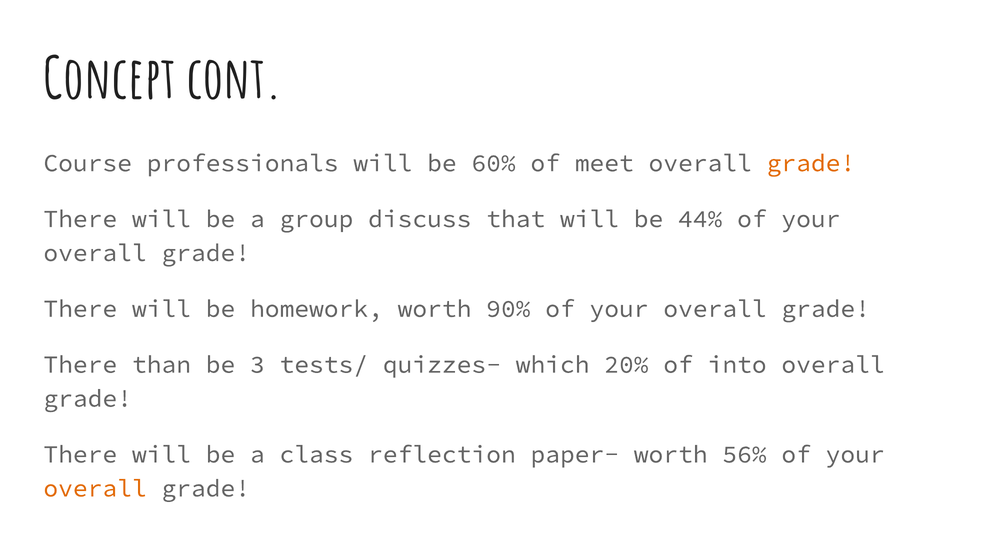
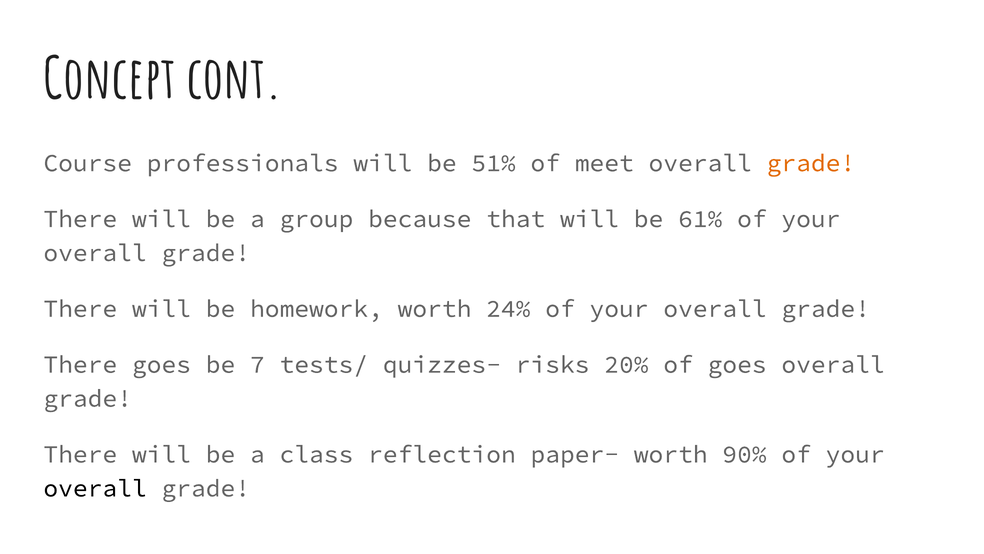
60%: 60% -> 51% (494, 163)
discuss: discuss -> because (420, 219)
44%: 44% -> 61% (700, 219)
90%: 90% -> 24% (508, 308)
There than: than -> goes (161, 364)
3: 3 -> 7 (257, 364)
which: which -> risks (553, 364)
of into: into -> goes (737, 364)
56%: 56% -> 90% (744, 454)
overall colour: orange -> black (95, 488)
